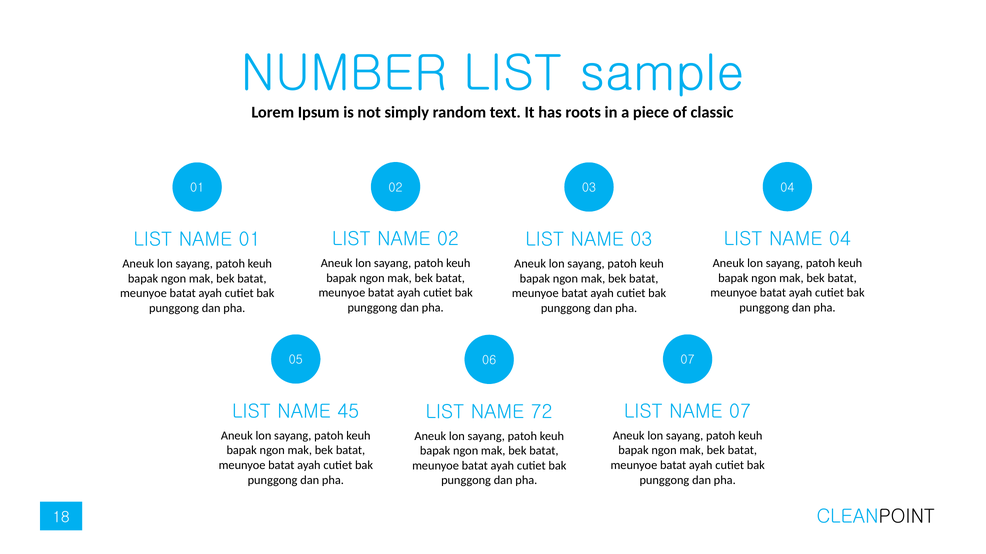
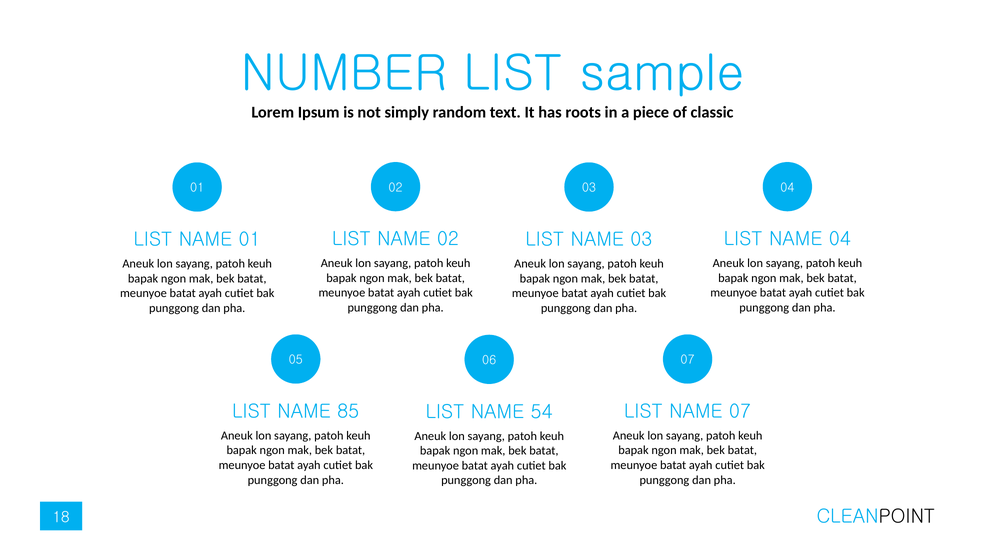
45: 45 -> 85 (348, 412)
72: 72 -> 54 (542, 412)
